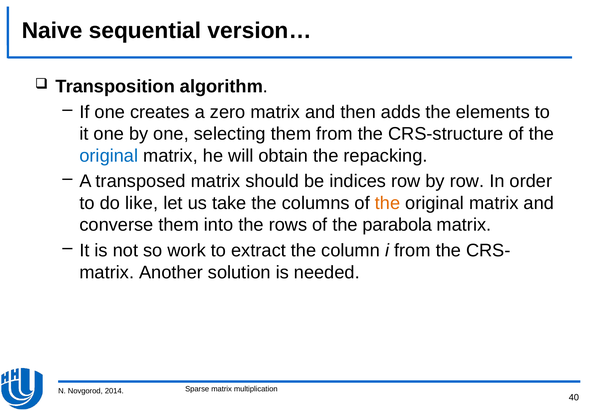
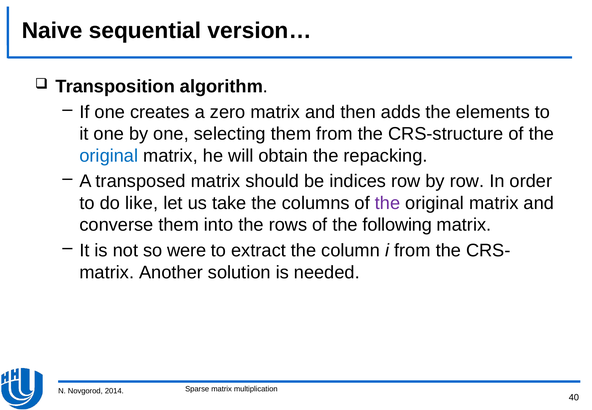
the colour: orange -> purple (388, 203)
parabola: parabola -> following (397, 225)
work: work -> were (187, 250)
